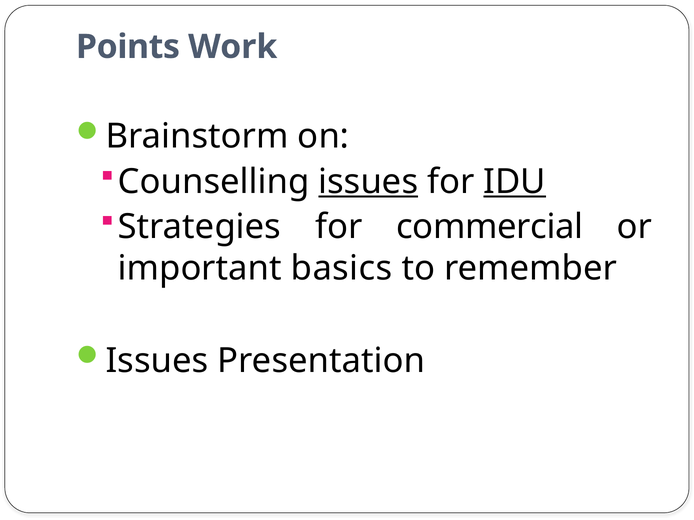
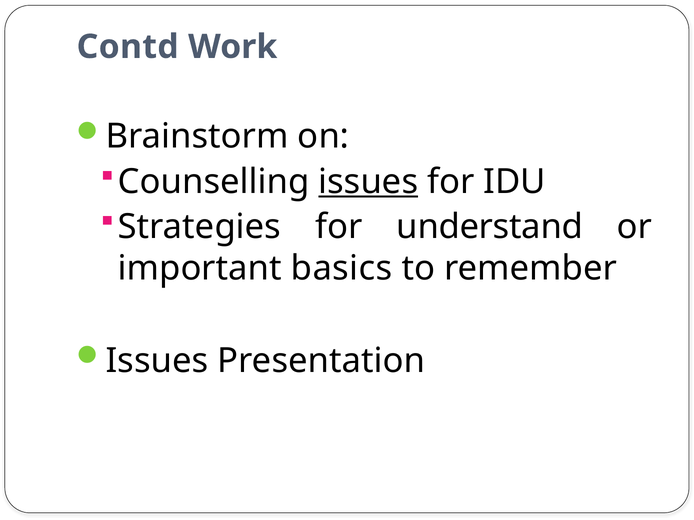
Points: Points -> Contd (128, 47)
IDU underline: present -> none (515, 182)
commercial: commercial -> understand (490, 227)
